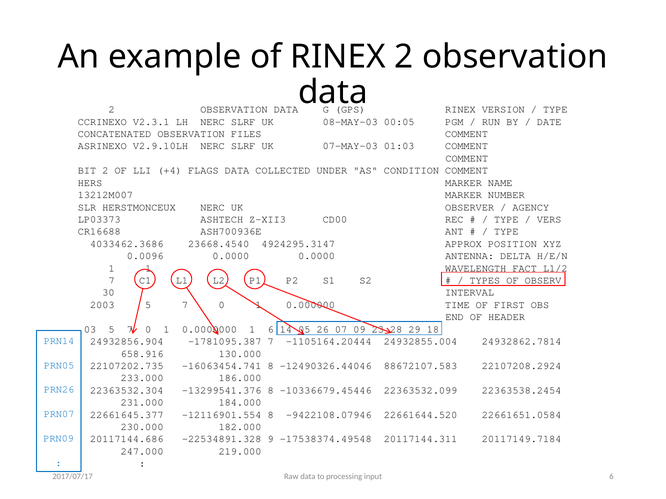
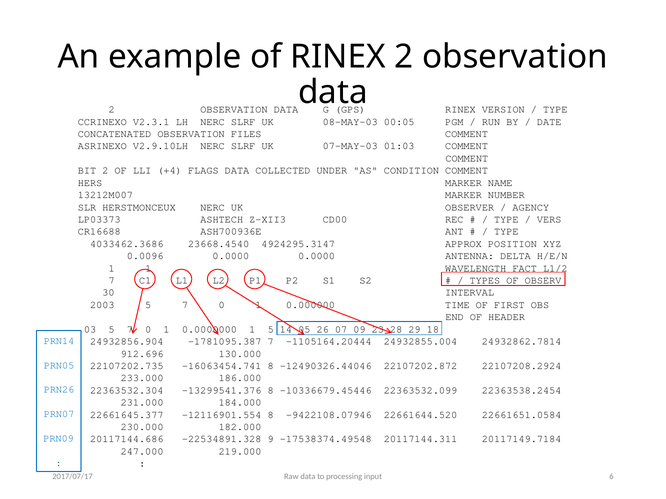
1 6: 6 -> 5 (271, 330)
658.916: 658.916 -> 912.696 (142, 354)
88672107.583: 88672107.583 -> 22107202.872 (421, 366)
